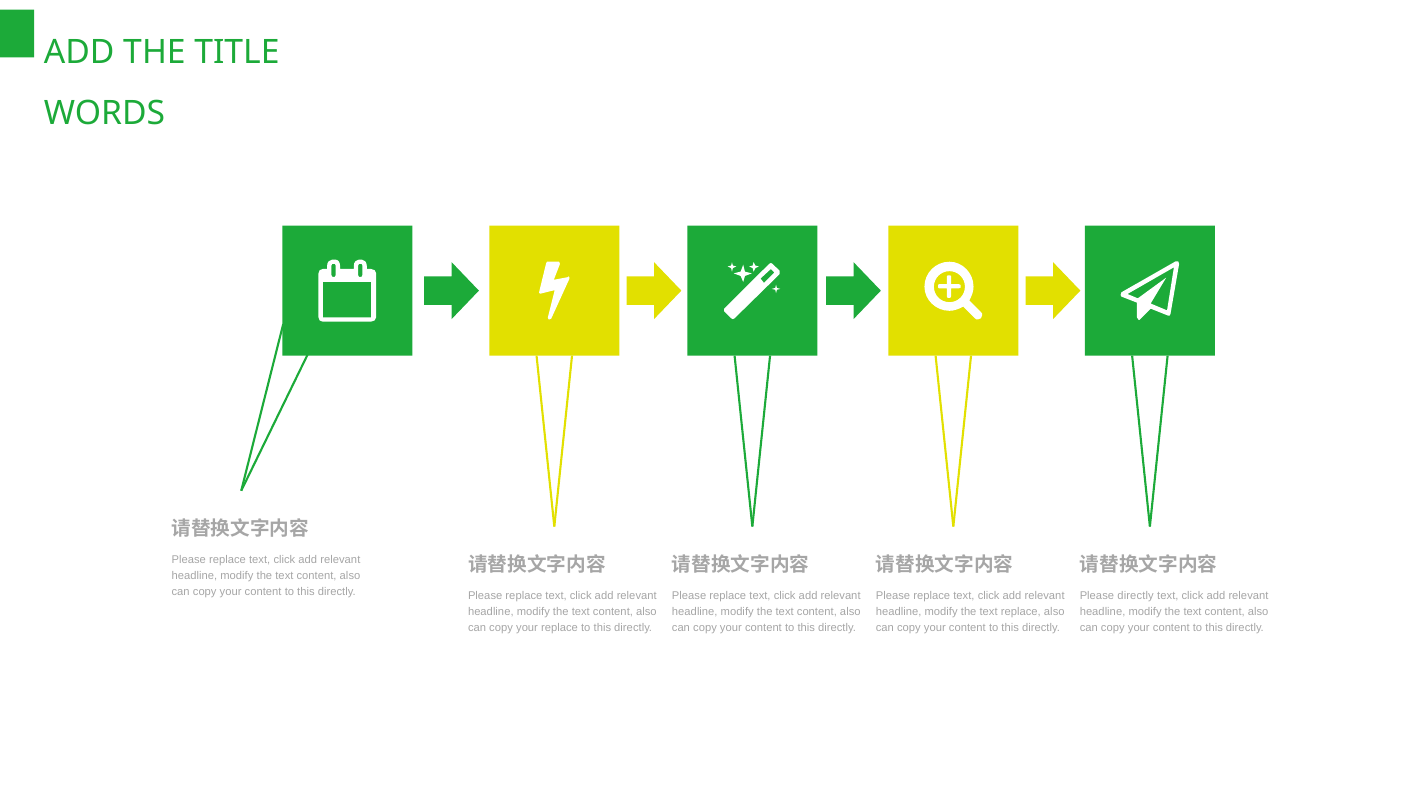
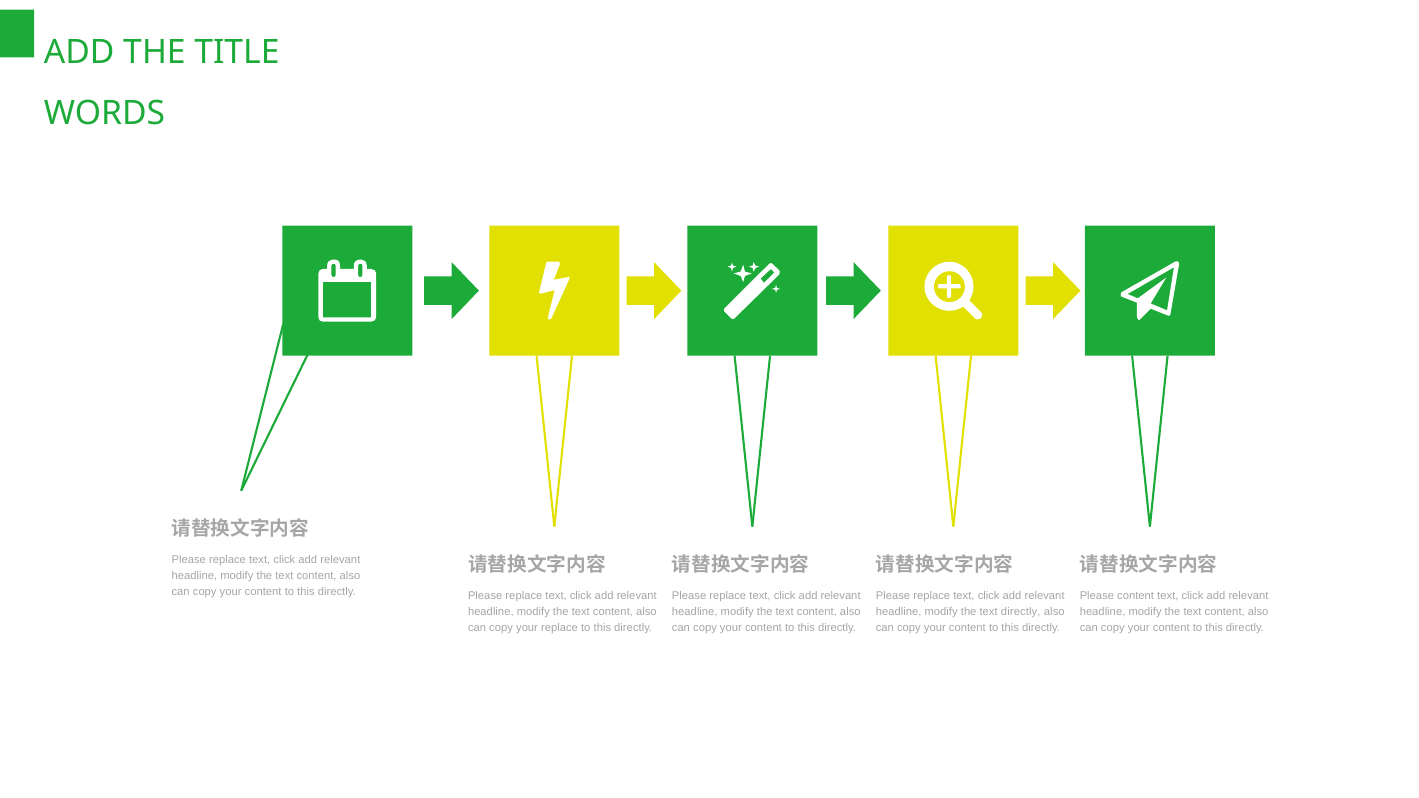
Please directly: directly -> content (1136, 596)
text replace: replace -> directly (1021, 612)
